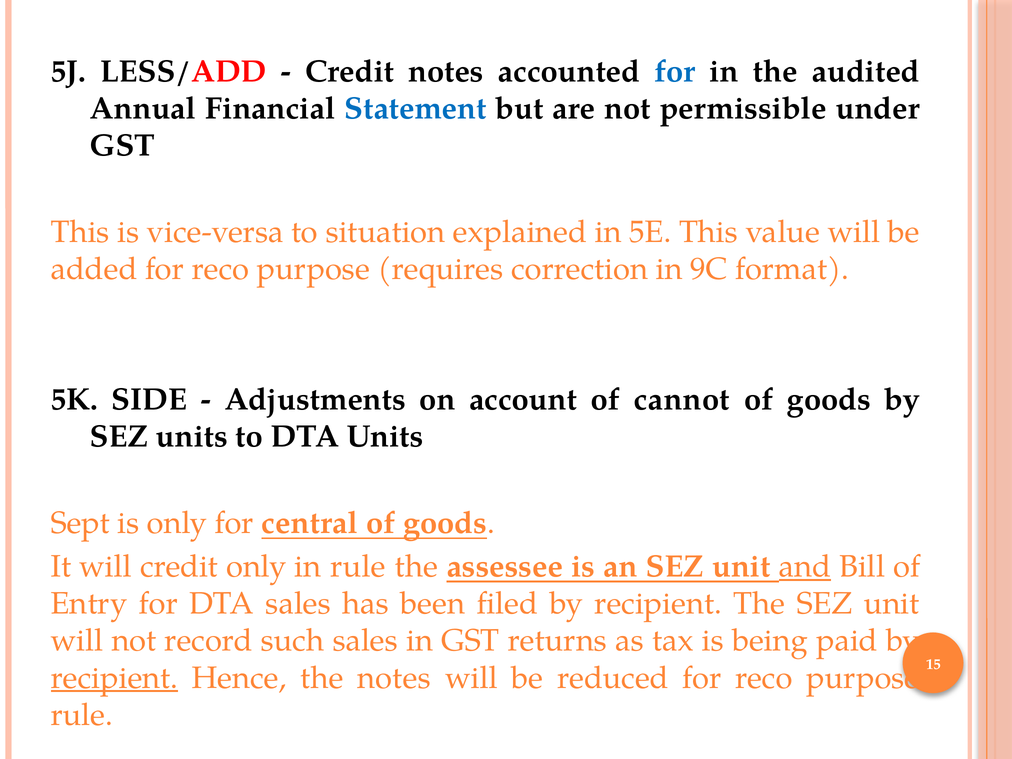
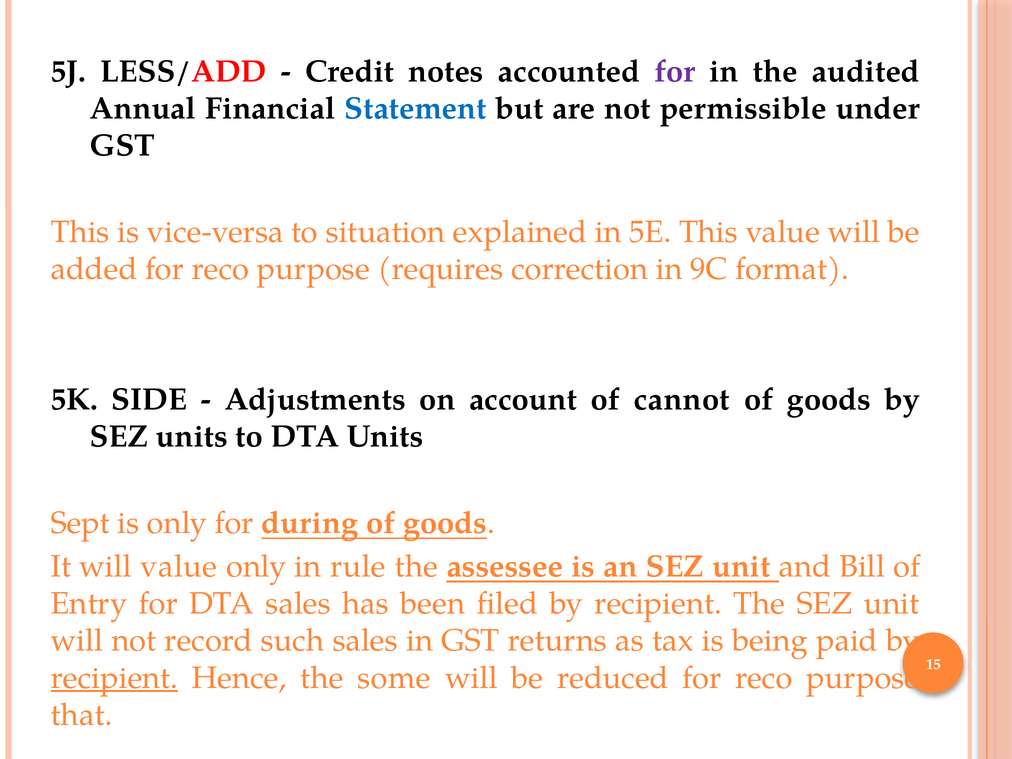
for colour: blue -> purple (675, 71)
central: central -> during (310, 523)
will credit: credit -> value (179, 567)
and underline: present -> none (805, 567)
the notes: notes -> some (394, 678)
rule: rule -> that (82, 715)
